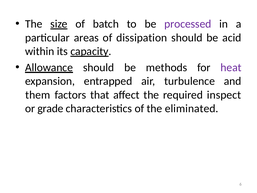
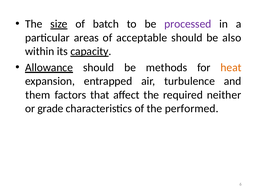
dissipation: dissipation -> acceptable (142, 38)
acid: acid -> also (232, 38)
heat colour: purple -> orange (231, 67)
inspect: inspect -> neither (224, 95)
eliminated: eliminated -> performed (192, 108)
